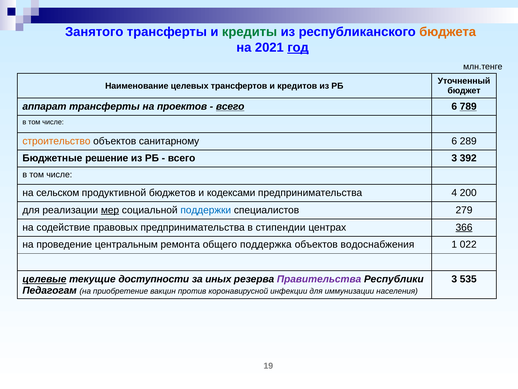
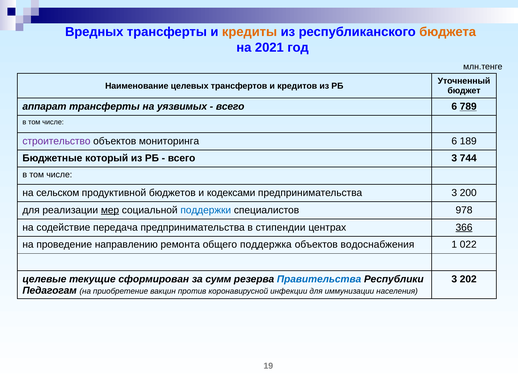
Занятого: Занятого -> Вредных (94, 32)
кредиты colour: green -> orange (250, 32)
год underline: present -> none (298, 48)
проектов: проектов -> уязвимых (182, 106)
всего underline: present -> none (230, 106)
строительство colour: orange -> purple (56, 141)
санитарному: санитарному -> мониторинга (169, 141)
289: 289 -> 189 (468, 141)
решение: решение -> который (107, 158)
392: 392 -> 744 (468, 158)
предпринимательства 4: 4 -> 3 (454, 193)
279: 279 -> 978 (464, 210)
правовых: правовых -> передача (115, 227)
центральным: центральным -> направлению (126, 244)
целевые underline: present -> none (44, 279)
доступности: доступности -> сформирован (154, 279)
иных: иных -> сумм (218, 279)
Правительства colour: purple -> blue (319, 279)
535: 535 -> 202 (468, 279)
